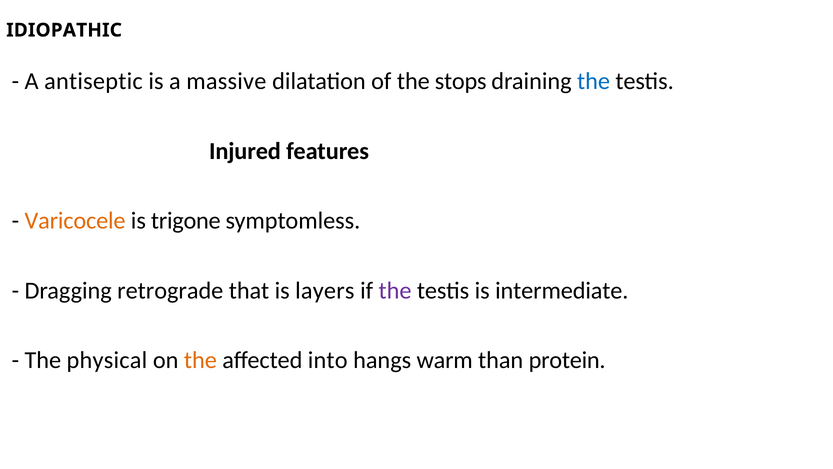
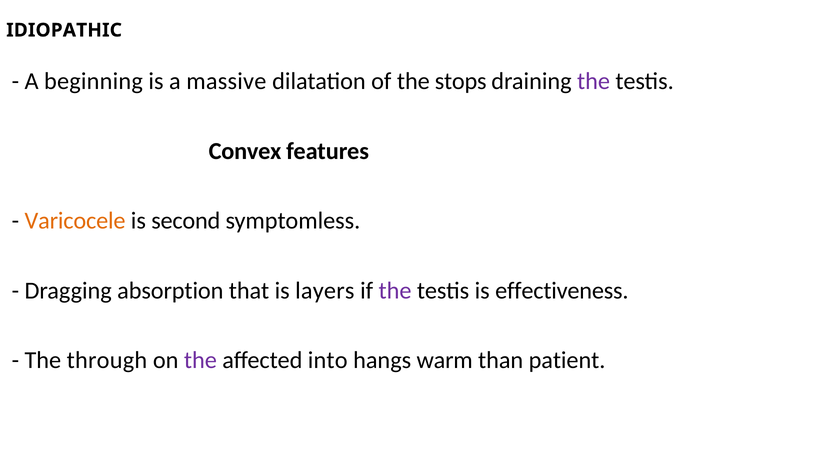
antiseptic: antiseptic -> beginning (93, 81)
the colour: blue -> purple (594, 81)
Injured: Injured -> Convex (245, 151)
trigone: trigone -> second (186, 221)
retrograde: retrograde -> absorption (170, 290)
intermediate: intermediate -> effectiveness (562, 290)
physical: physical -> through (107, 360)
the colour: orange -> purple (200, 360)
protein: protein -> patient (567, 360)
